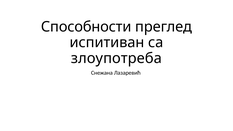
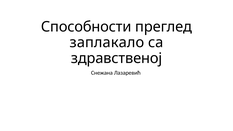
испитиван: испитиван -> заплакало (107, 43)
злоупотреба: злоупотреба -> здравственој (117, 58)
